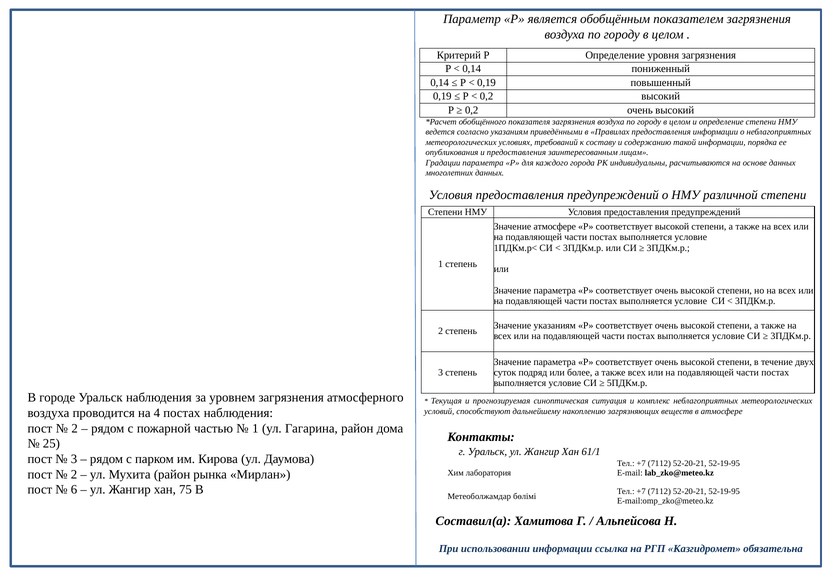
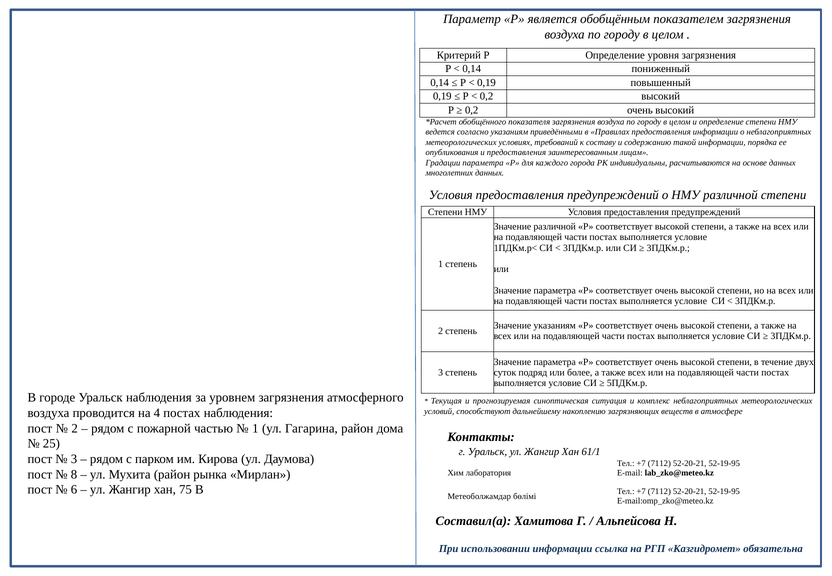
Значение атмосфере: атмосфере -> различной (555, 227)
2: 2 -> 8 (74, 474)
